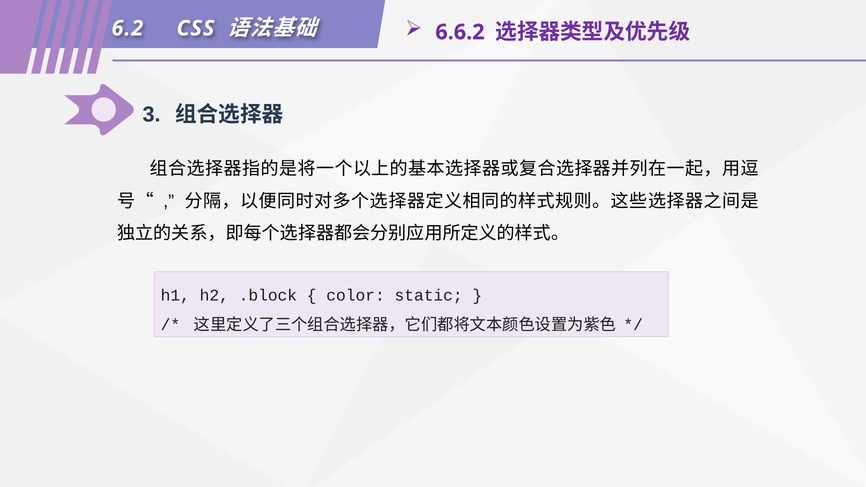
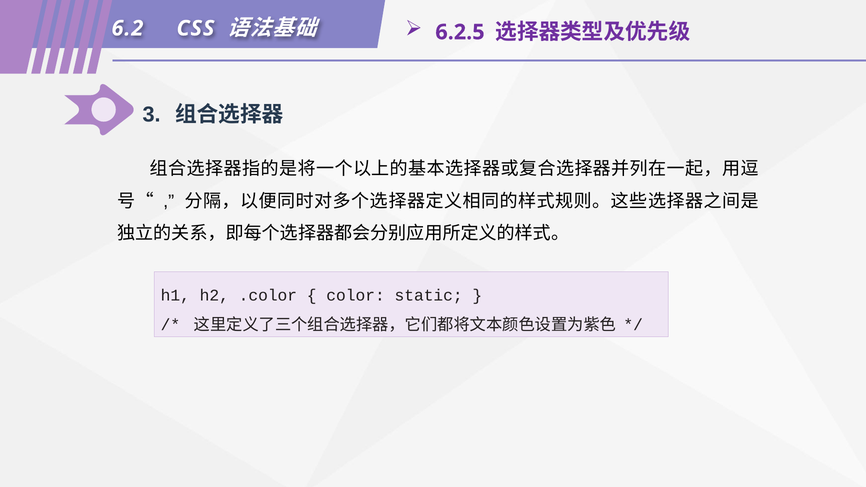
6.6.2: 6.6.2 -> 6.2.5 (460, 32)
.block: .block -> .color (268, 296)
